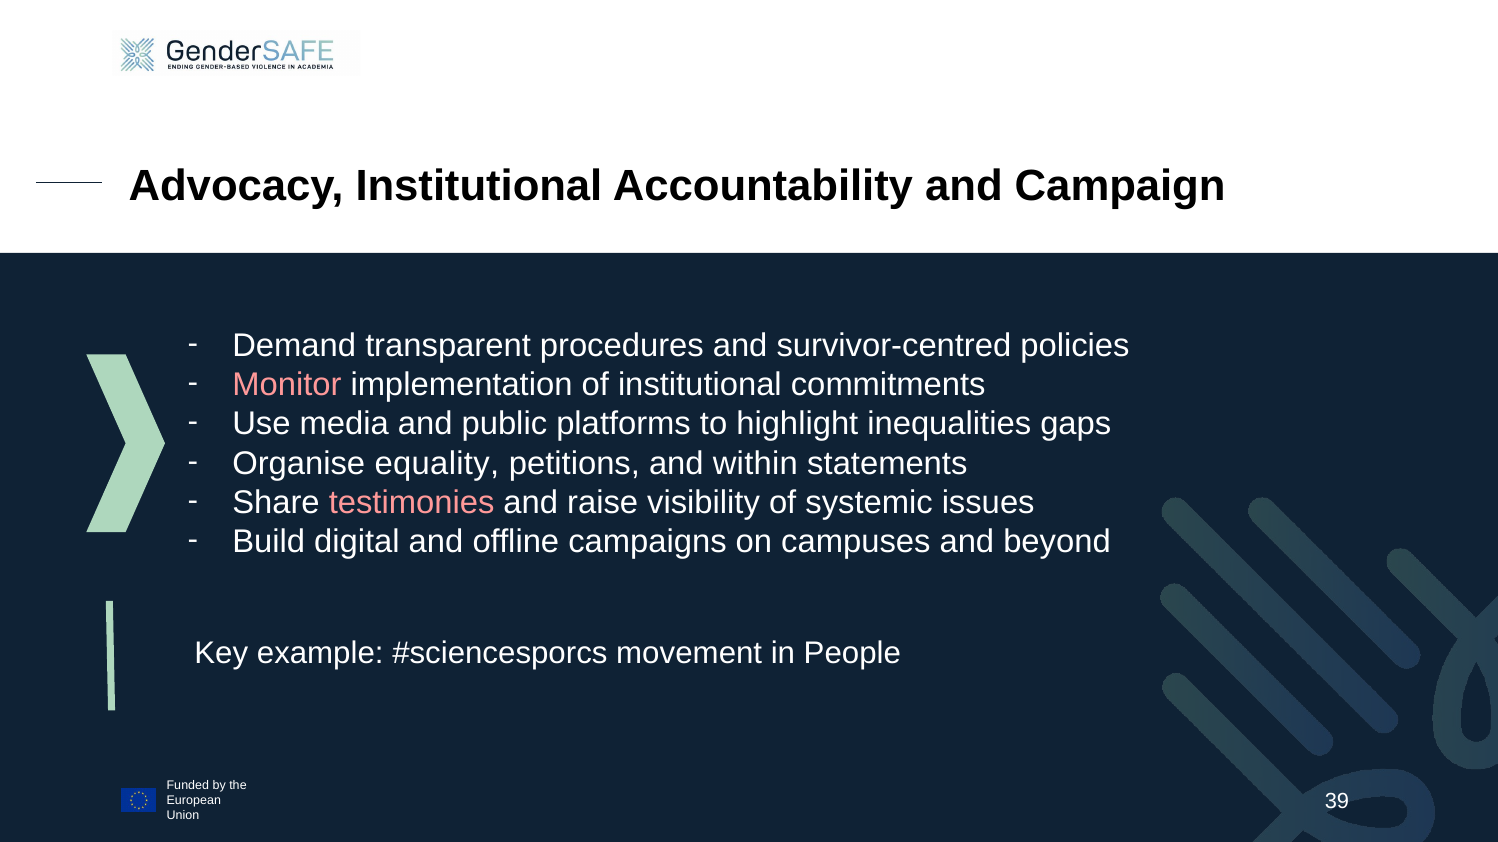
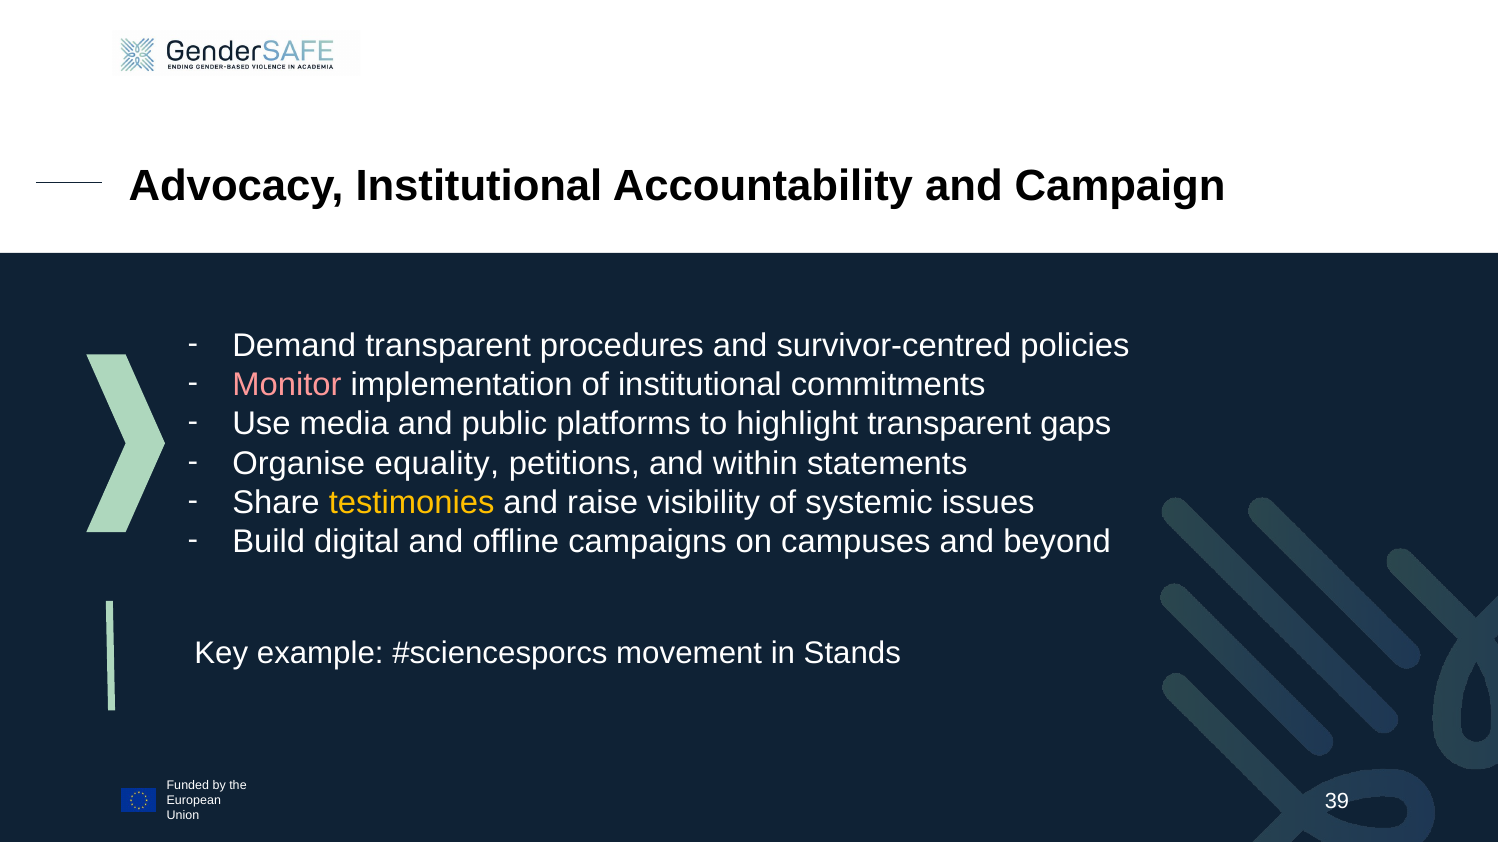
highlight inequalities: inequalities -> transparent (949, 424)
testimonies colour: pink -> yellow (412, 503)
People: People -> Stands (852, 654)
